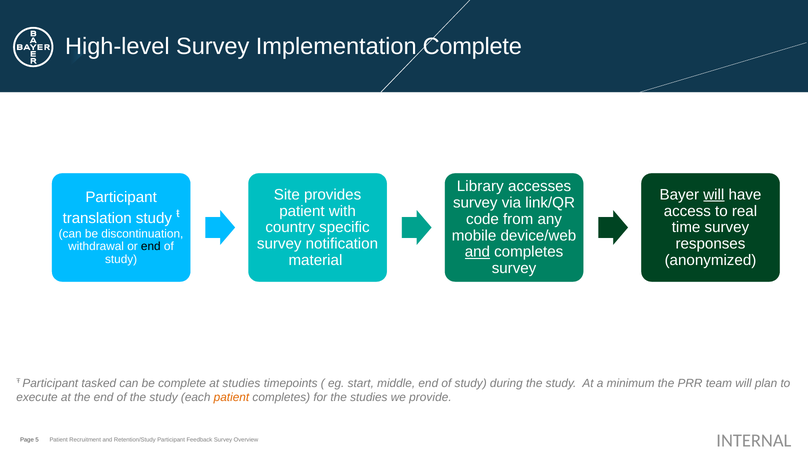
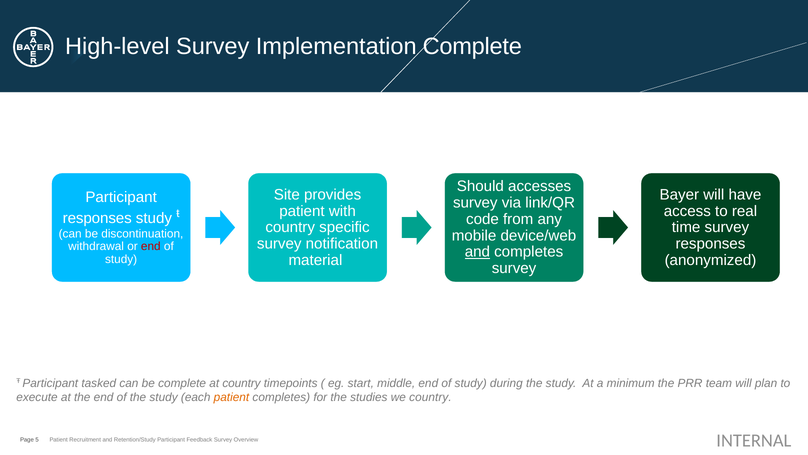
Library: Library -> Should (480, 186)
will underline: present -> none (714, 194)
translation: translation -> responses (97, 218)
end colour: black -> red (151, 246)
at studies: studies -> country (242, 383)
we provide: provide -> country (430, 397)
